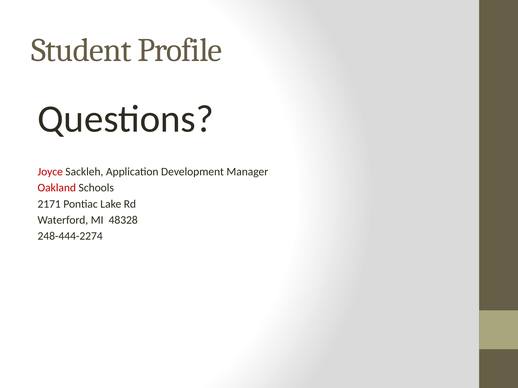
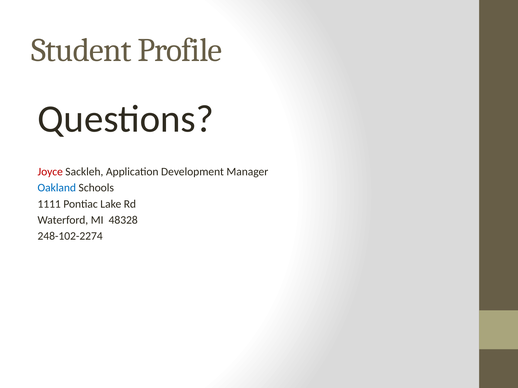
Oakland colour: red -> blue (57, 188)
2171: 2171 -> 1111 (49, 204)
248-444-2274: 248-444-2274 -> 248-102-2274 (70, 236)
